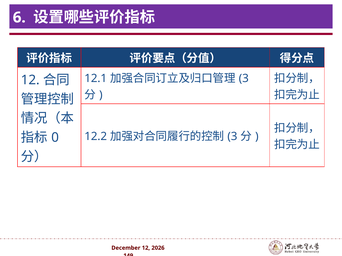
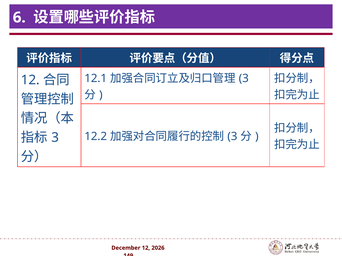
0: 0 -> 3 (55, 138)
